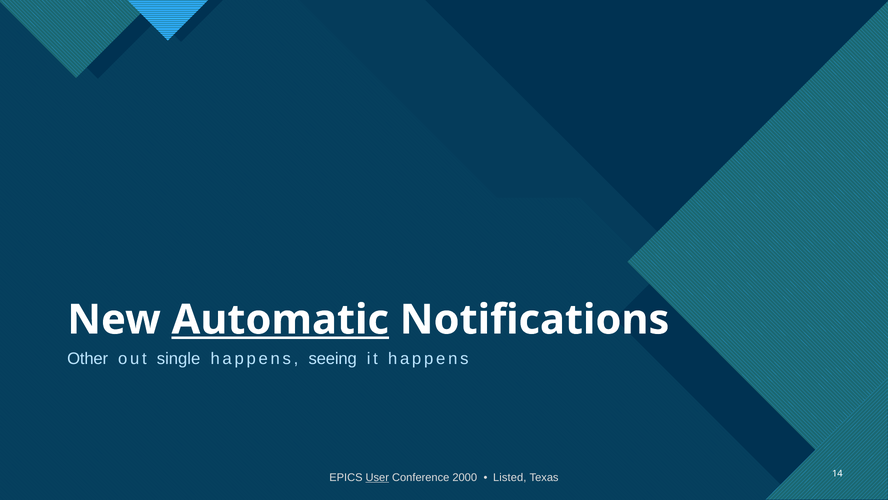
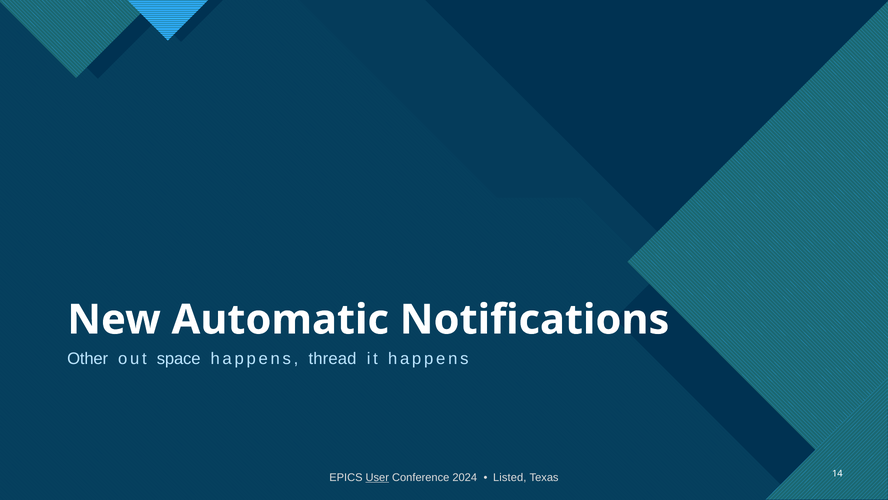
Automatic underline: present -> none (280, 320)
single: single -> space (179, 359)
seeing: seeing -> thread (333, 359)
2000: 2000 -> 2024 (465, 477)
